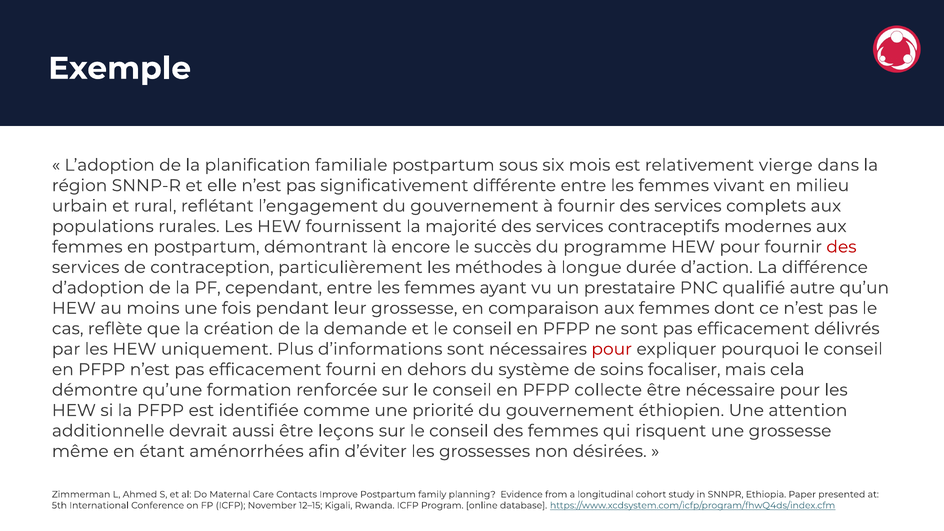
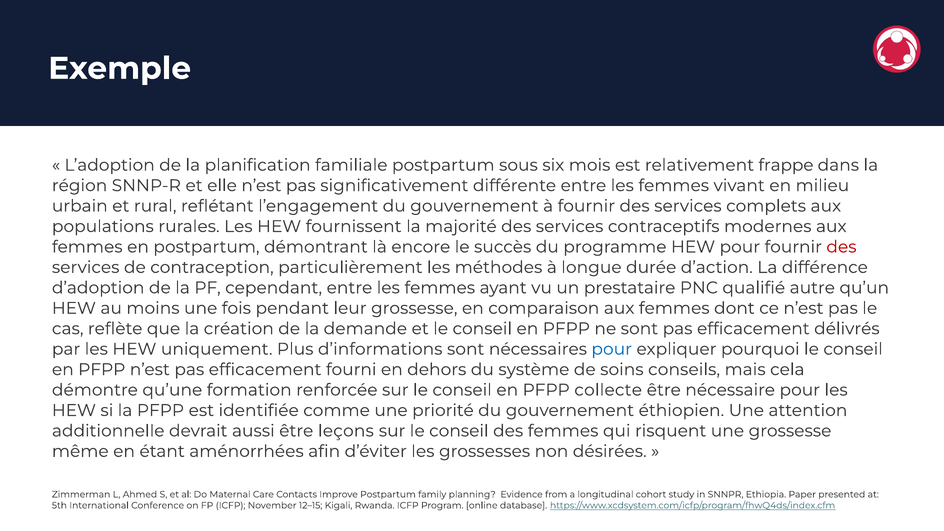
vierge: vierge -> frappe (786, 165)
pour colour: red -> blue (612, 349)
focaliser: focaliser -> conseils (684, 370)
